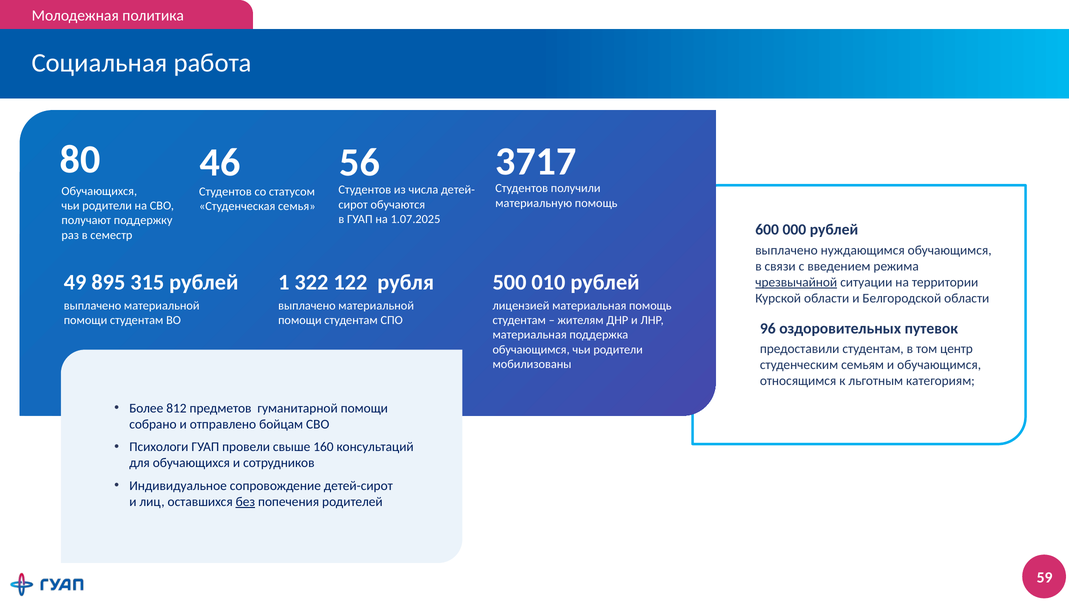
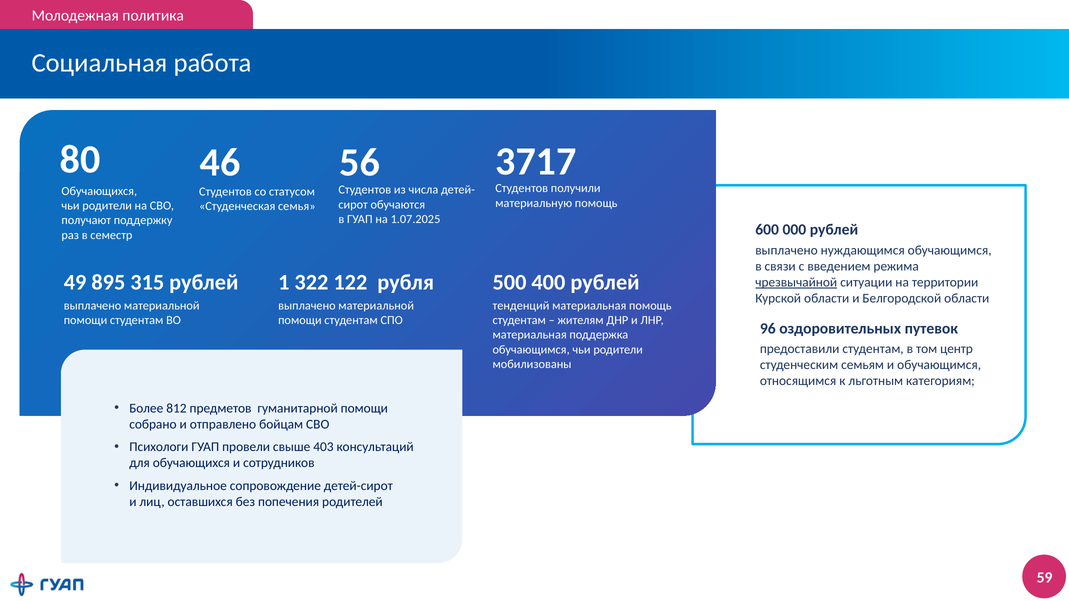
010: 010 -> 400 (548, 282)
лицензией: лицензией -> тенденций (521, 306)
160: 160 -> 403 (323, 447)
без underline: present -> none (245, 502)
